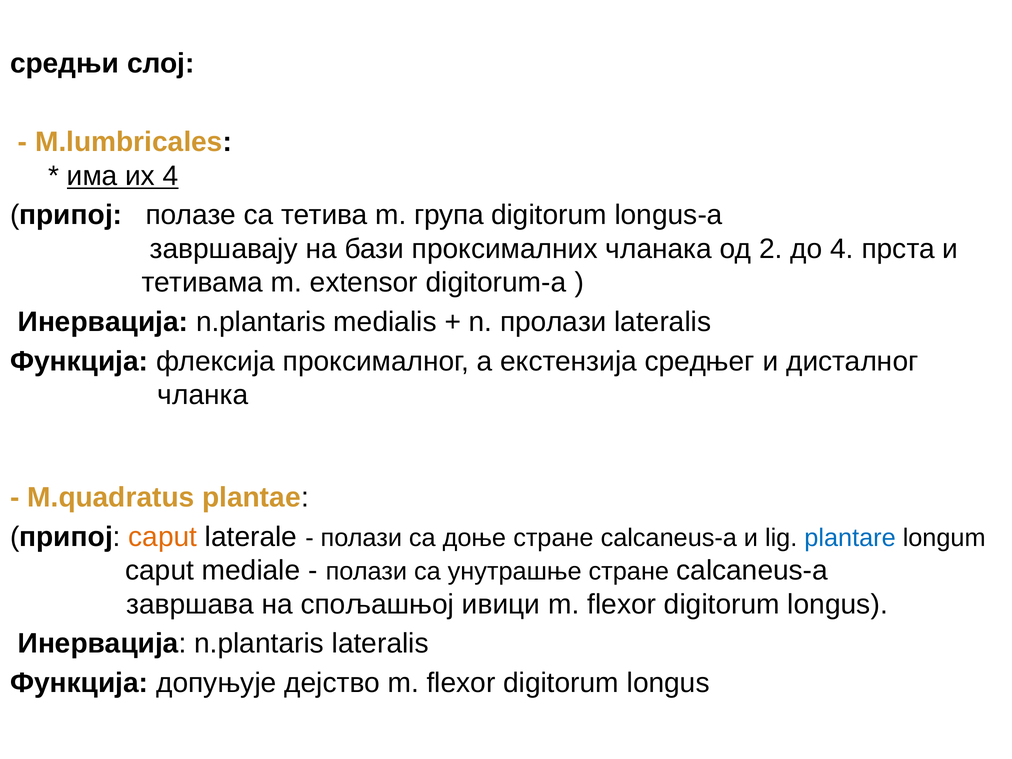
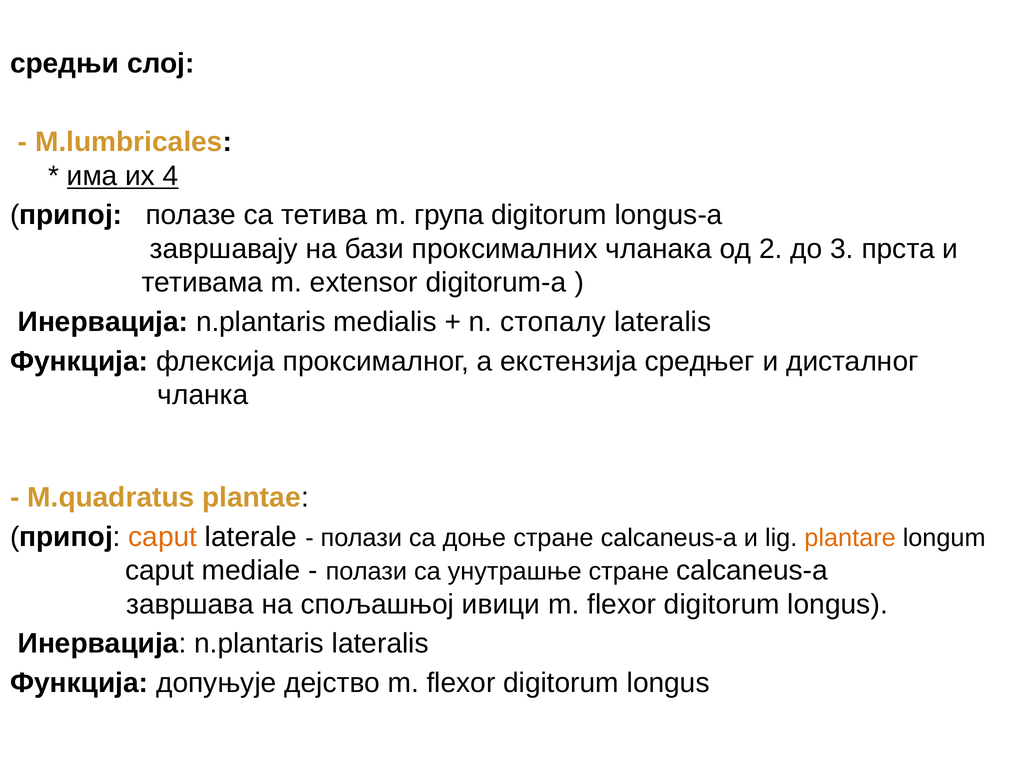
до 4: 4 -> 3 (842, 249)
пролази: пролази -> стопалу (553, 322)
plantare colour: blue -> orange (850, 538)
